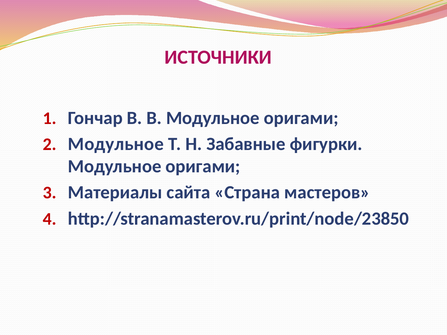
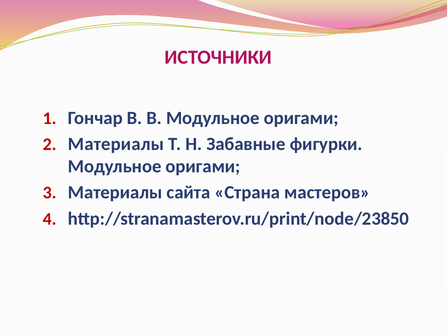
Модульное: Модульное -> Материалы (116, 144)
